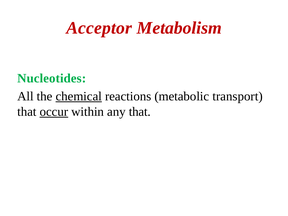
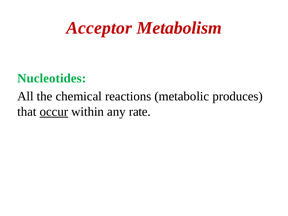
chemical underline: present -> none (79, 96)
transport: transport -> produces (238, 96)
any that: that -> rate (140, 112)
